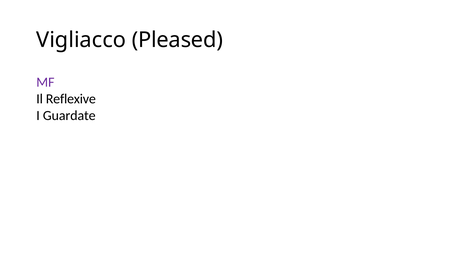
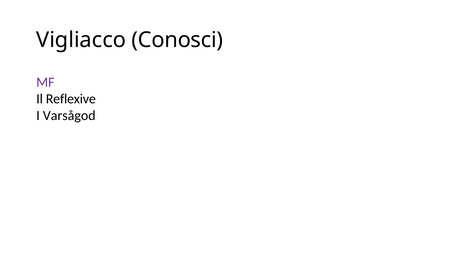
Pleased: Pleased -> Conosci (177, 40)
Guardate: Guardate -> Varsågod (69, 116)
